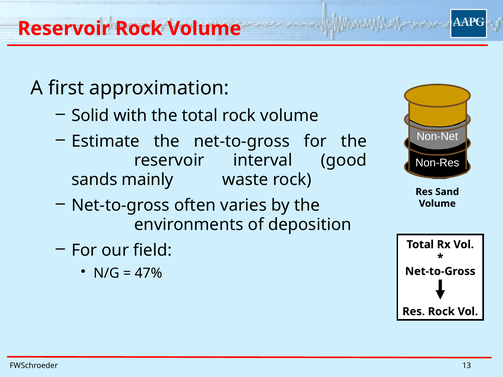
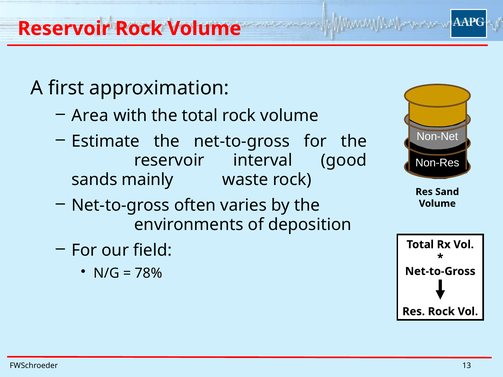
Solid: Solid -> Area (90, 116)
47%: 47% -> 78% (148, 274)
